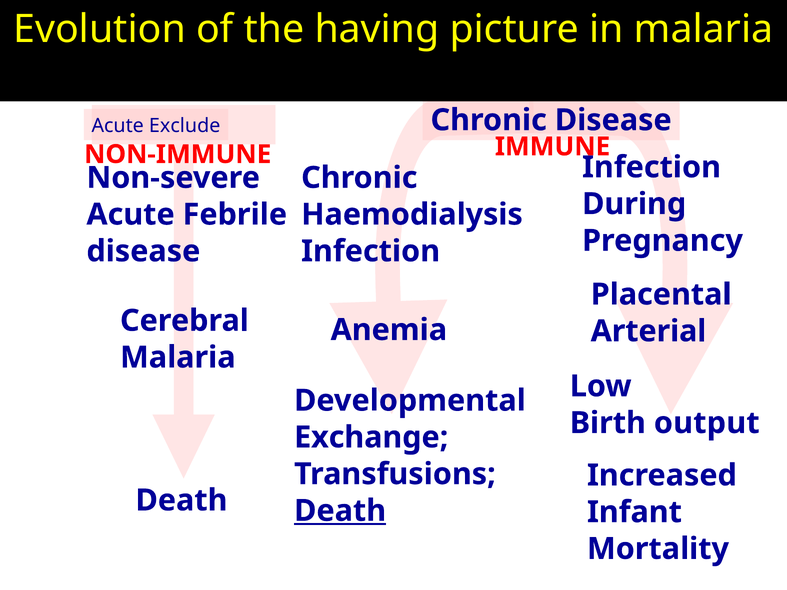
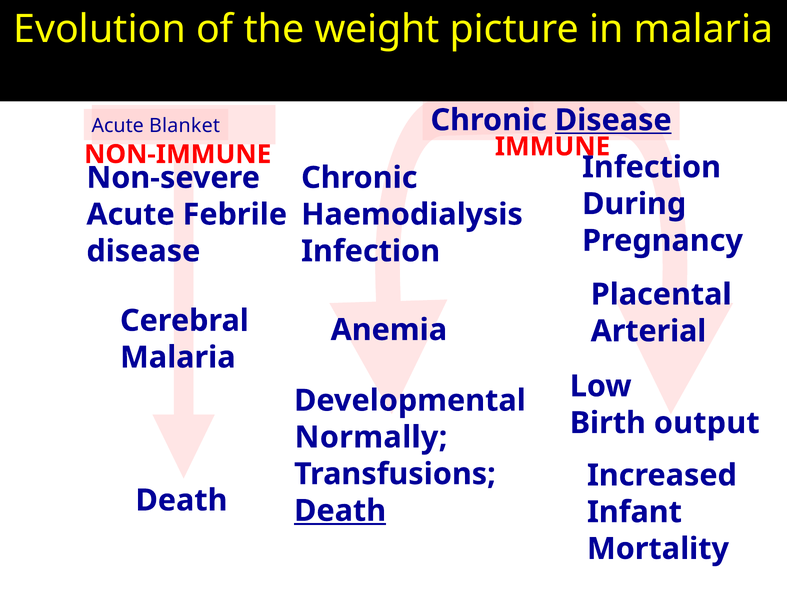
having: having -> weight (377, 29)
Disease underline: none -> present (613, 120)
Exclude: Exclude -> Blanket (185, 126)
Exchange: Exchange -> Normally (371, 437)
